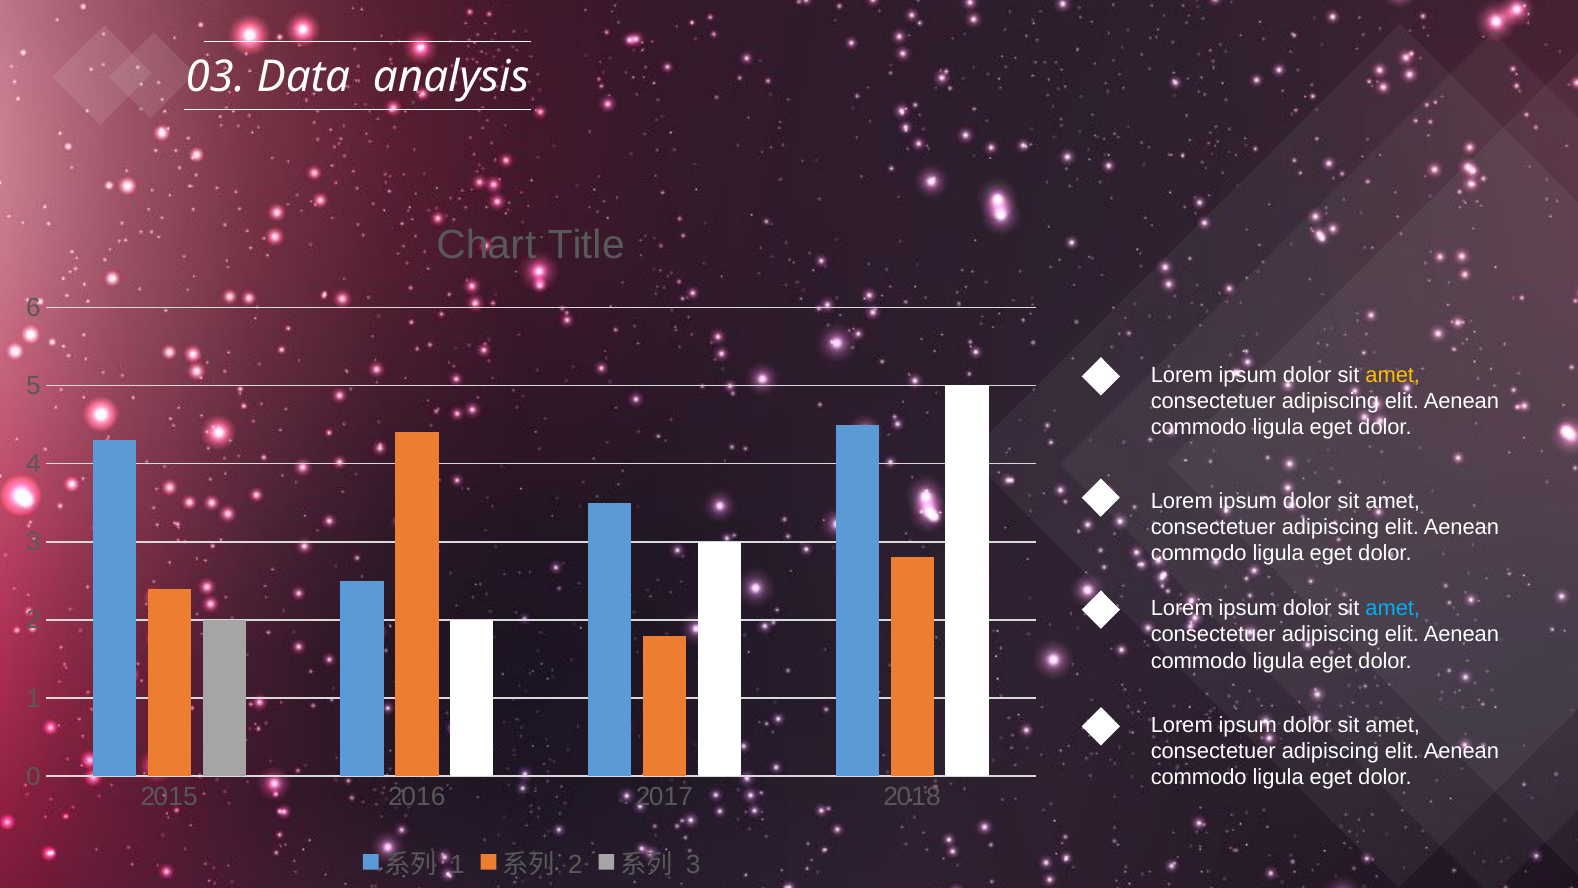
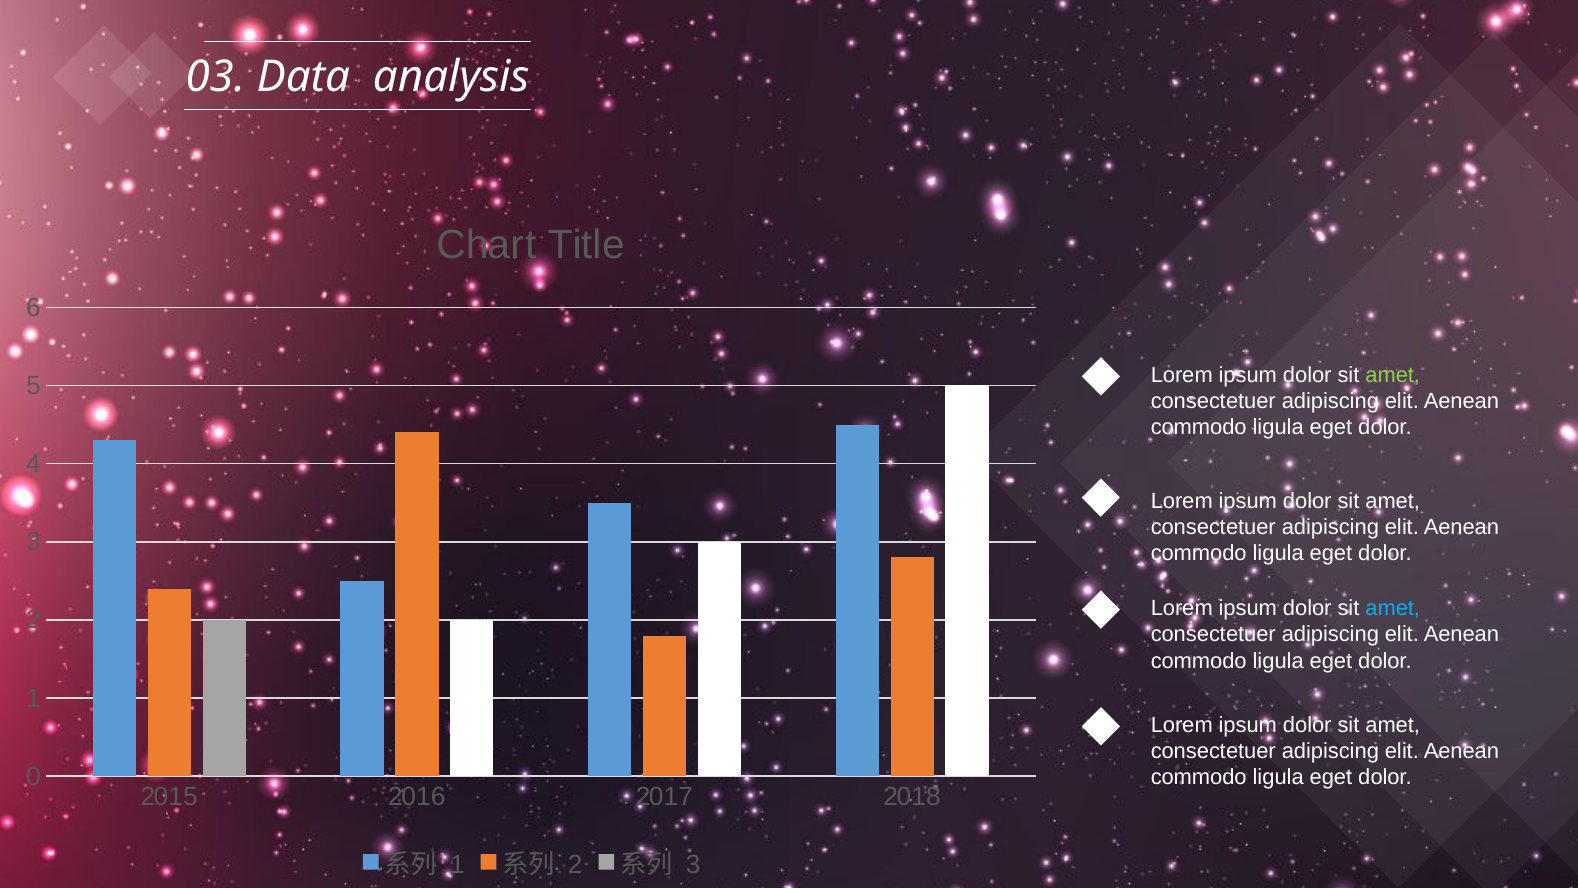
amet colour: yellow -> light green (1393, 375)
